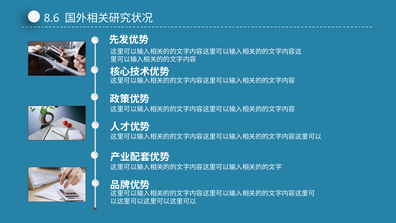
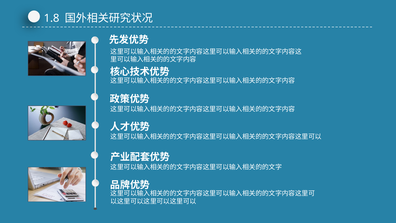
8.6: 8.6 -> 1.8 (52, 18)
